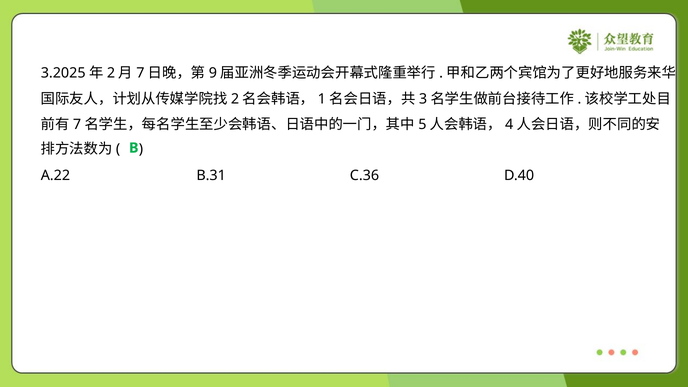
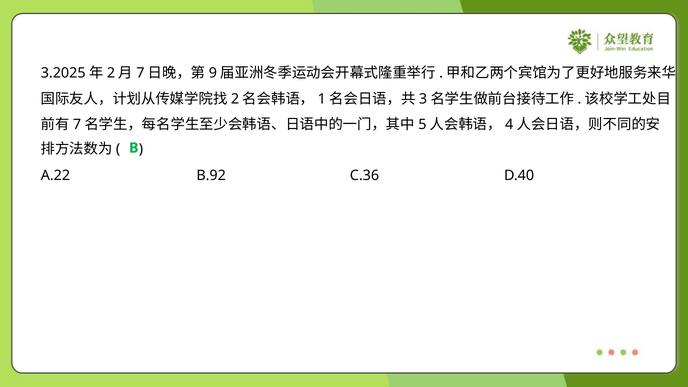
B.31: B.31 -> B.92 (211, 175)
